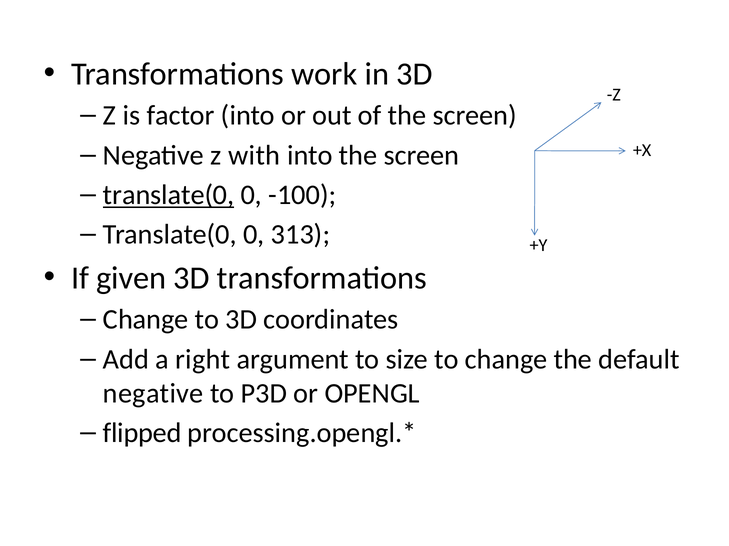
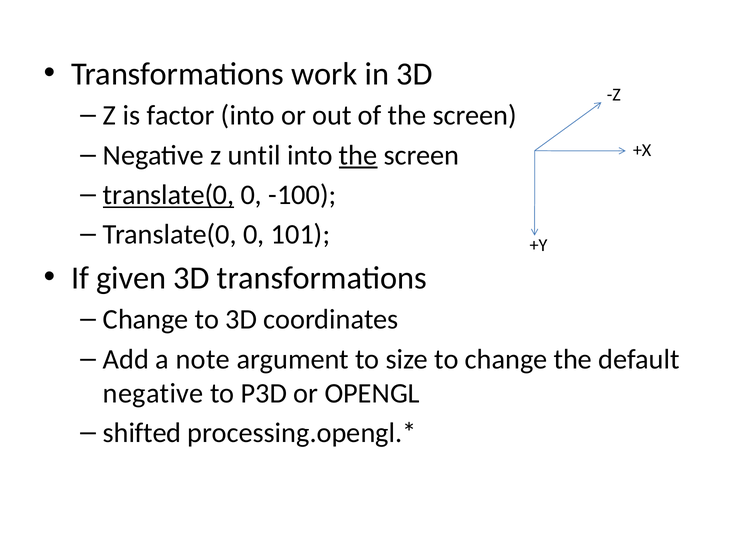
with: with -> until (254, 156)
the underline: none -> present (358, 156)
313: 313 -> 101 (301, 235)
right: right -> note (203, 360)
flipped: flipped -> shifted (142, 434)
